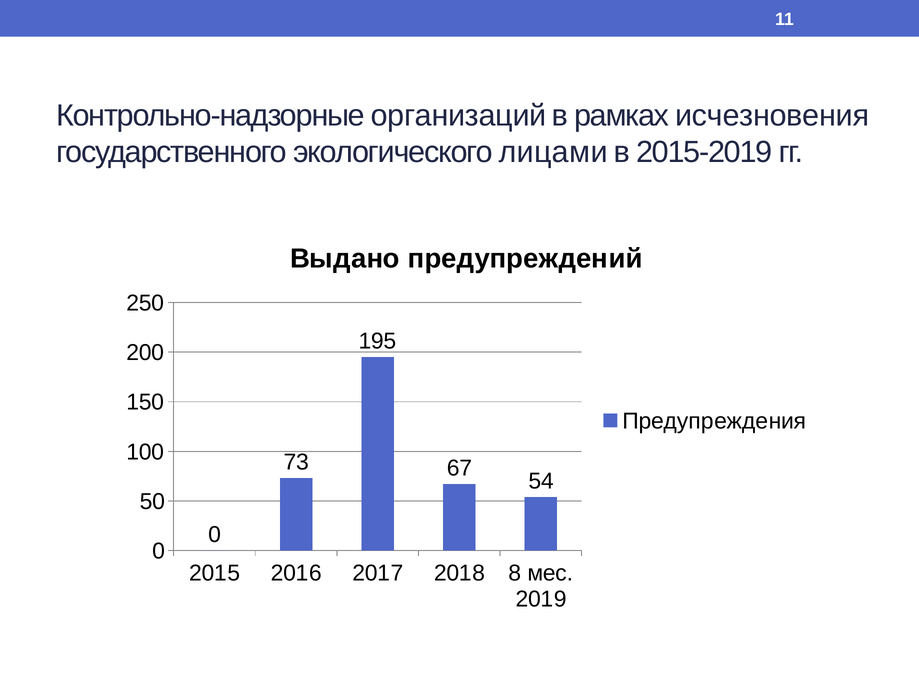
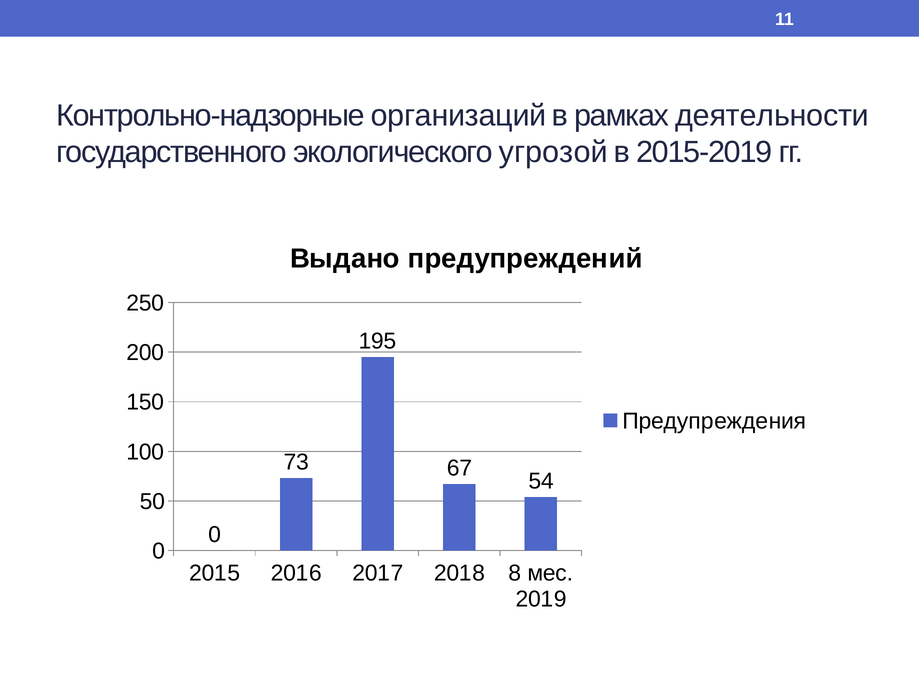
исчезновения: исчезновения -> деятельности (772, 116)
лицами: лицами -> угрозой (553, 152)
